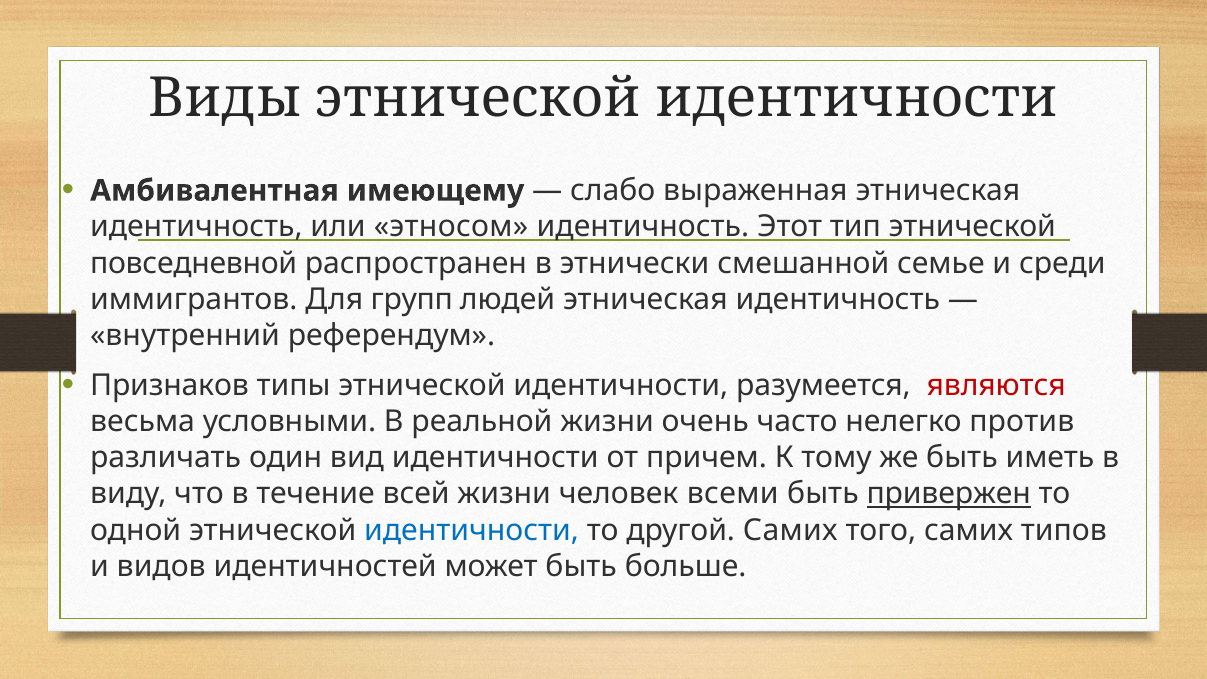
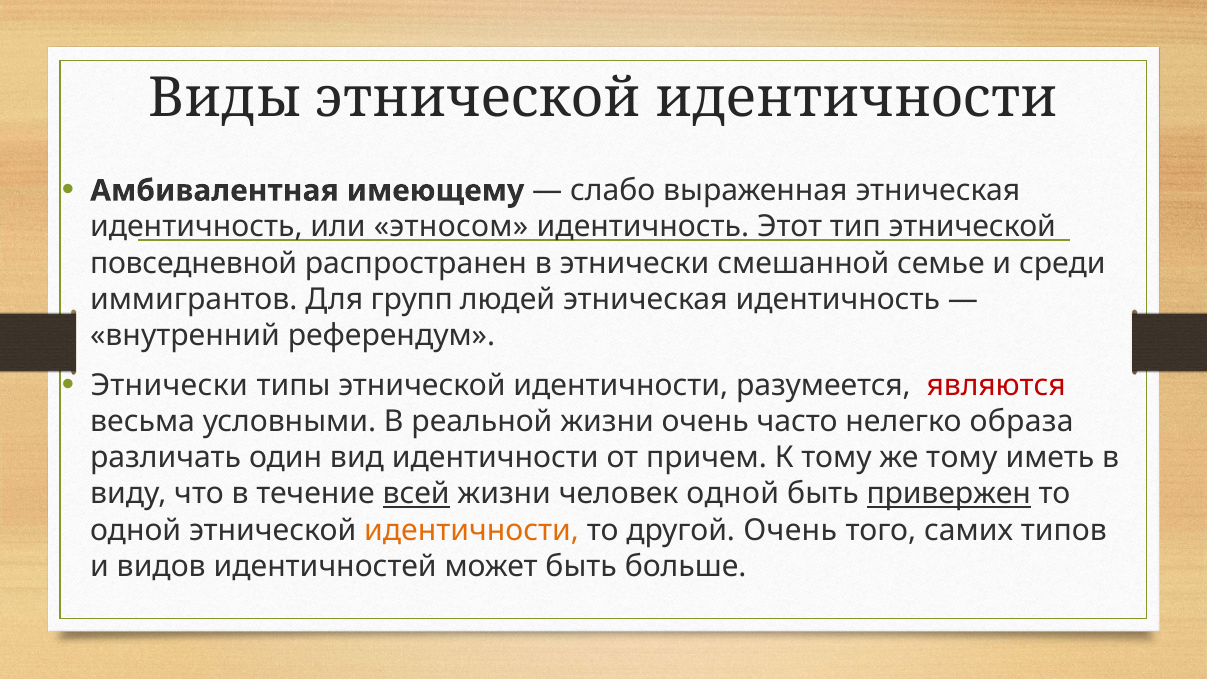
Признаков: Признаков -> Этнически (169, 385)
против: против -> образа (1022, 422)
же быть: быть -> тому (962, 458)
всей underline: none -> present (416, 494)
человек всеми: всеми -> одной (733, 494)
идентичности colour: blue -> orange (472, 530)
другой Самих: Самих -> Очень (790, 530)
